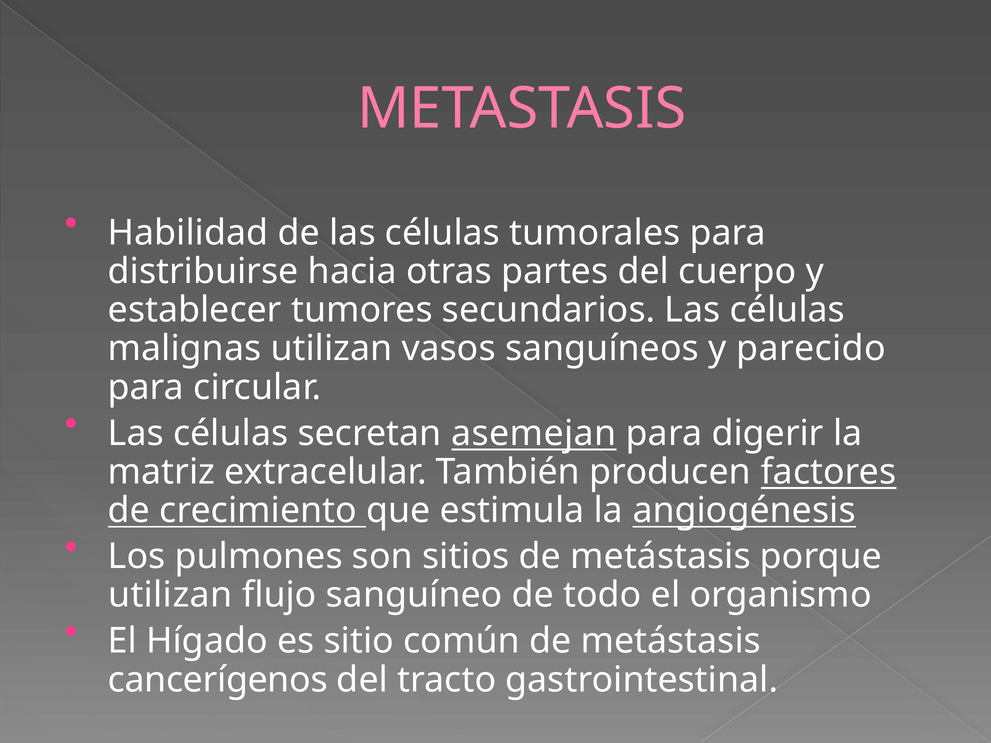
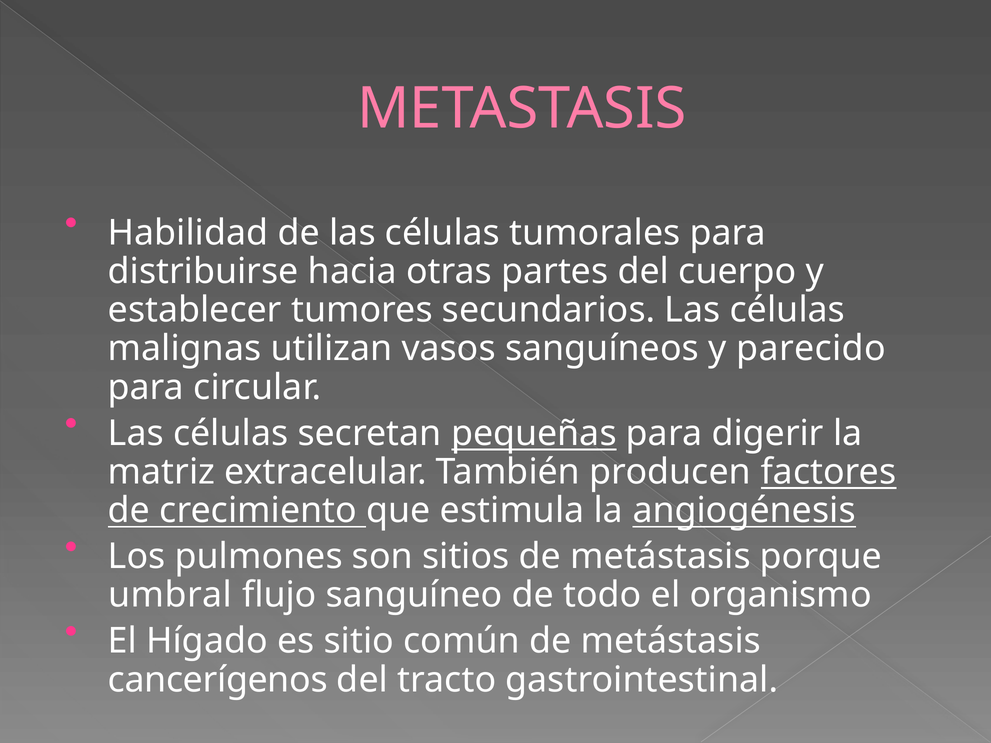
asemejan: asemejan -> pequeñas (534, 433)
utilizan: utilizan -> umbral (170, 595)
